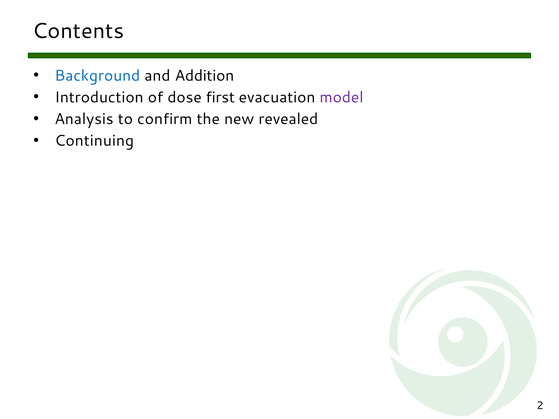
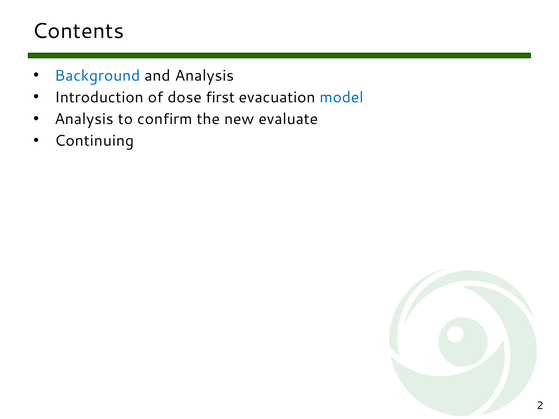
and Addition: Addition -> Analysis (204, 76)
model colour: purple -> blue (342, 97)
revealed: revealed -> evaluate (288, 119)
